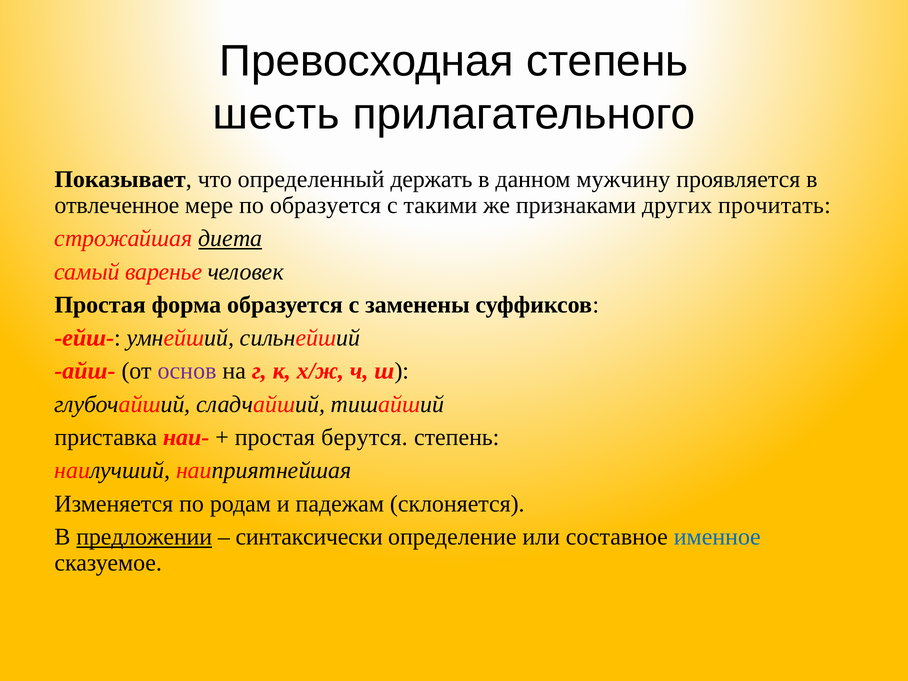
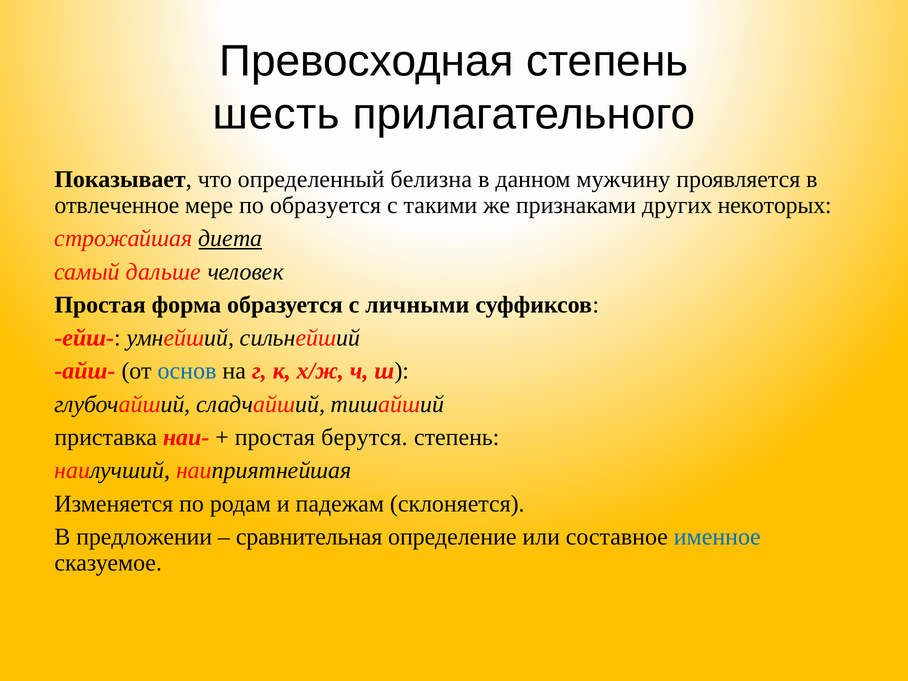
держать: держать -> белизна (431, 179)
прочитать: прочитать -> некоторых (775, 205)
варенье: варенье -> дальше (163, 272)
заменены: заменены -> личными (417, 305)
основ colour: purple -> blue (187, 371)
предложении underline: present -> none (144, 537)
синтаксически: синтаксически -> сравнительная (309, 537)
